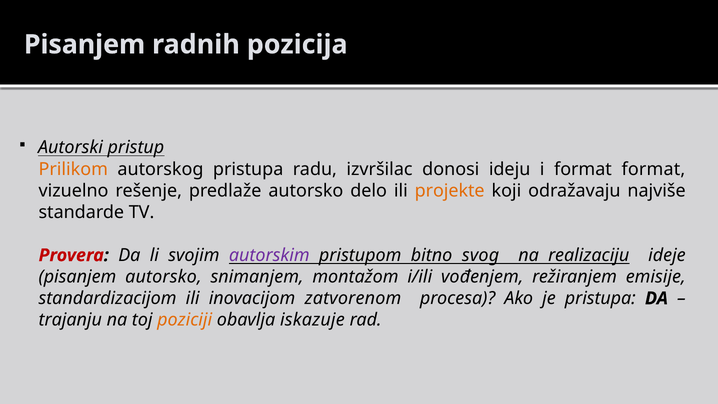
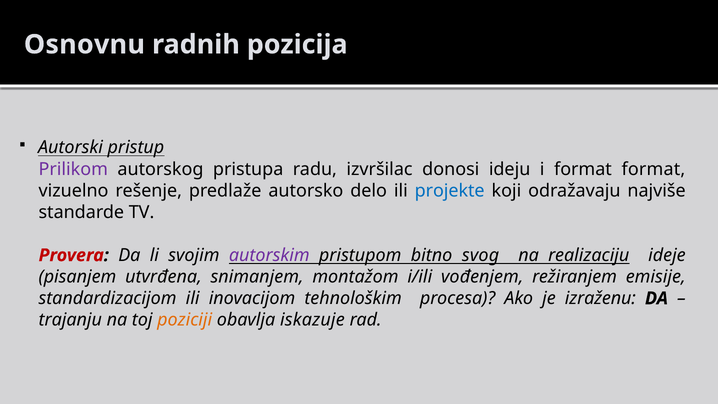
Pisanjem: Pisanjem -> Osnovnu (84, 44)
Prilikom colour: orange -> purple (73, 169)
projekte colour: orange -> blue (450, 191)
pisanjem autorsko: autorsko -> utvrđena (163, 277)
zatvorenom: zatvorenom -> tehnološkim (353, 298)
je pristupa: pristupa -> izraženu (600, 298)
